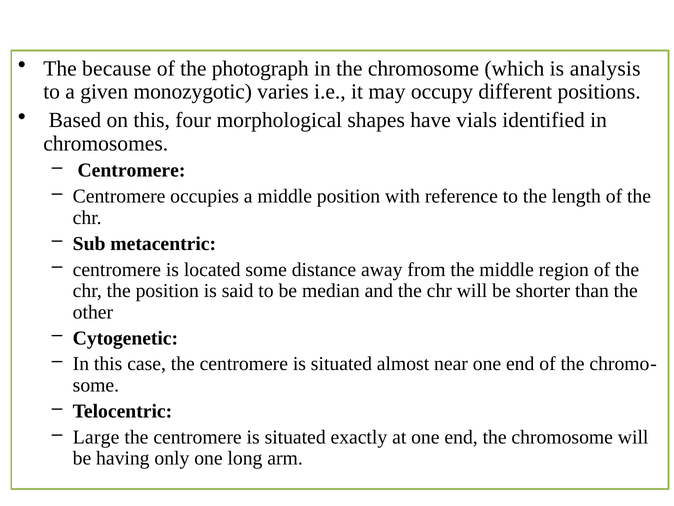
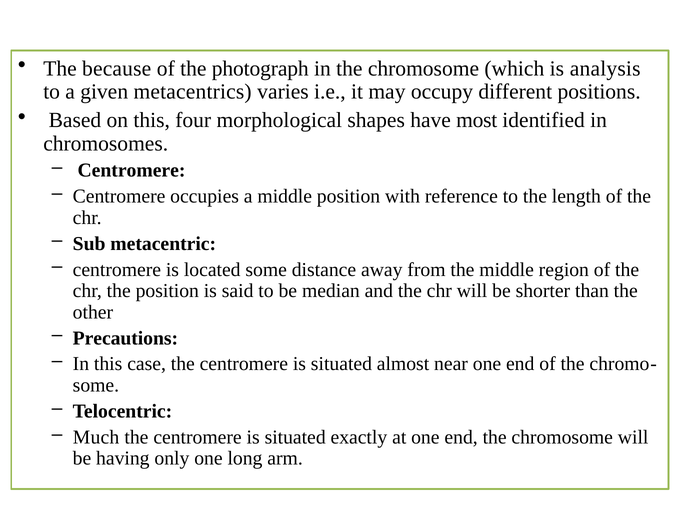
monozygotic: monozygotic -> metacentrics (193, 92)
vials: vials -> most (477, 120)
Cytogenetic: Cytogenetic -> Precautions (125, 338)
Large: Large -> Much (96, 437)
